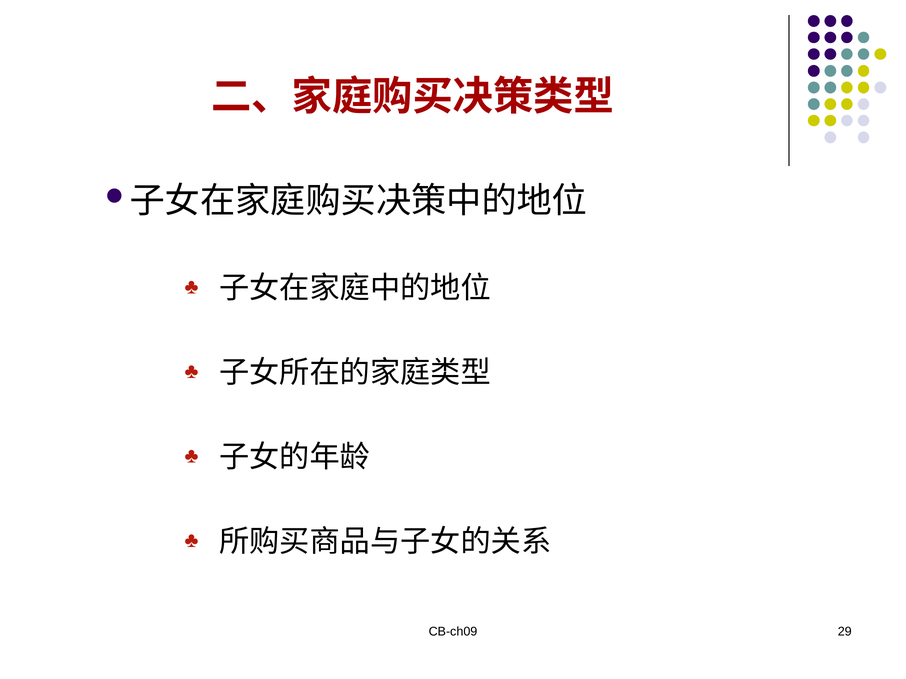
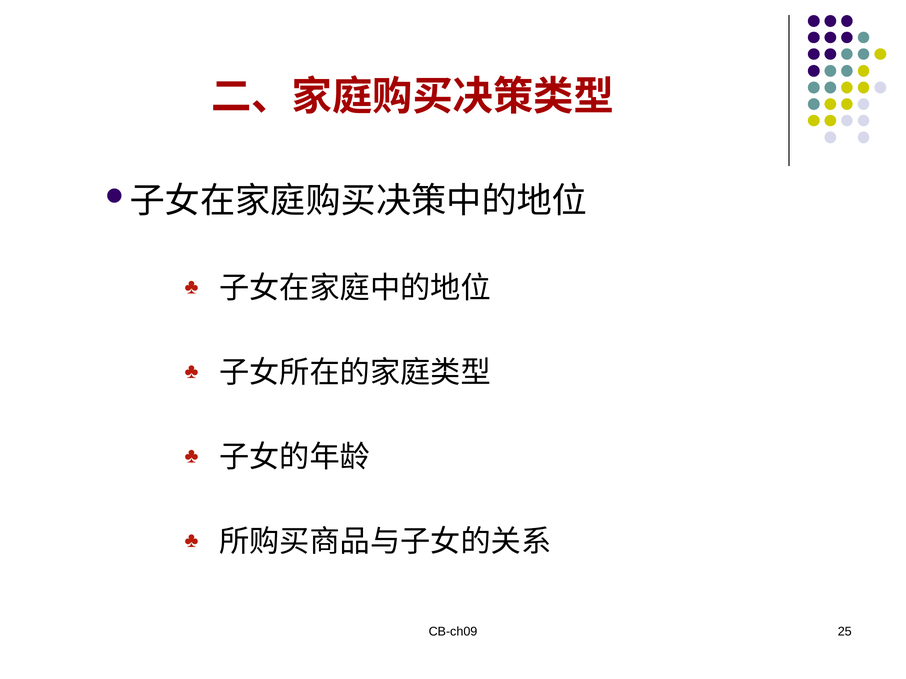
29: 29 -> 25 (845, 632)
